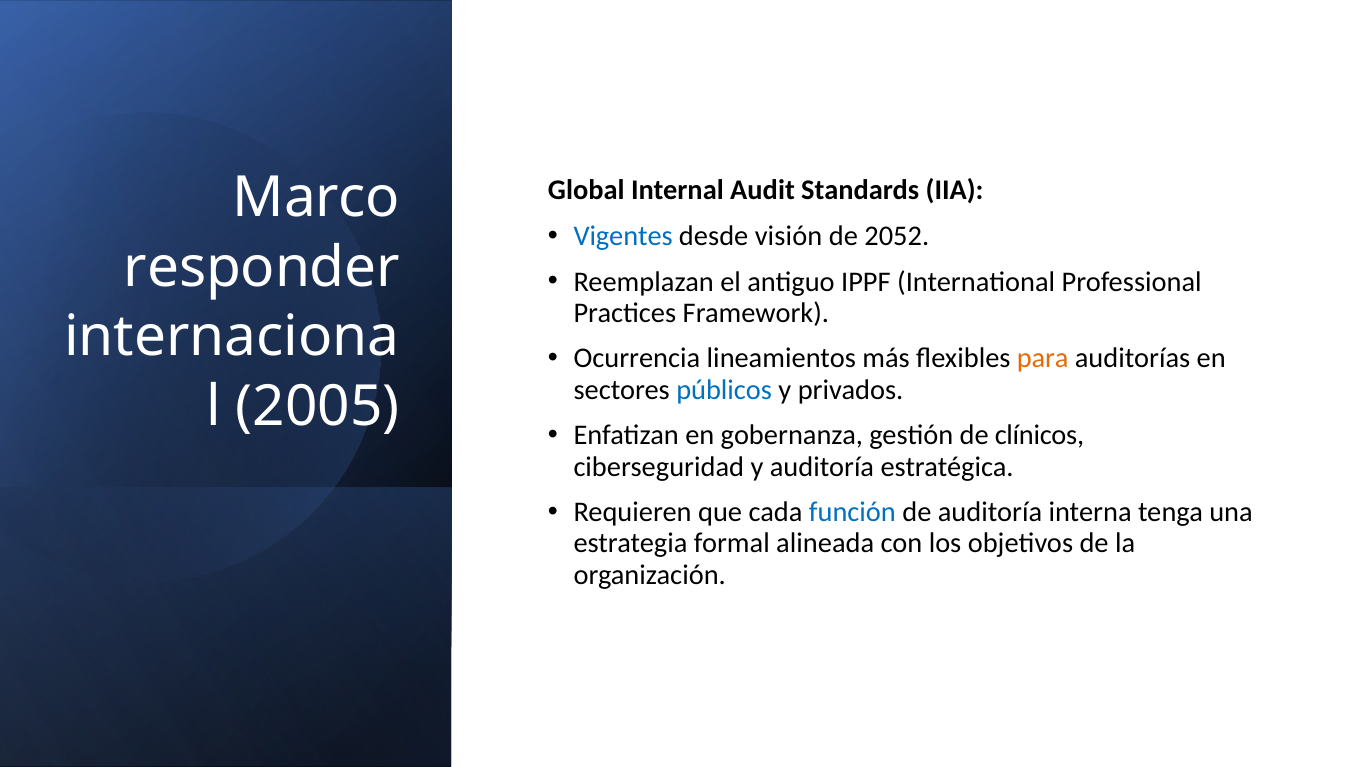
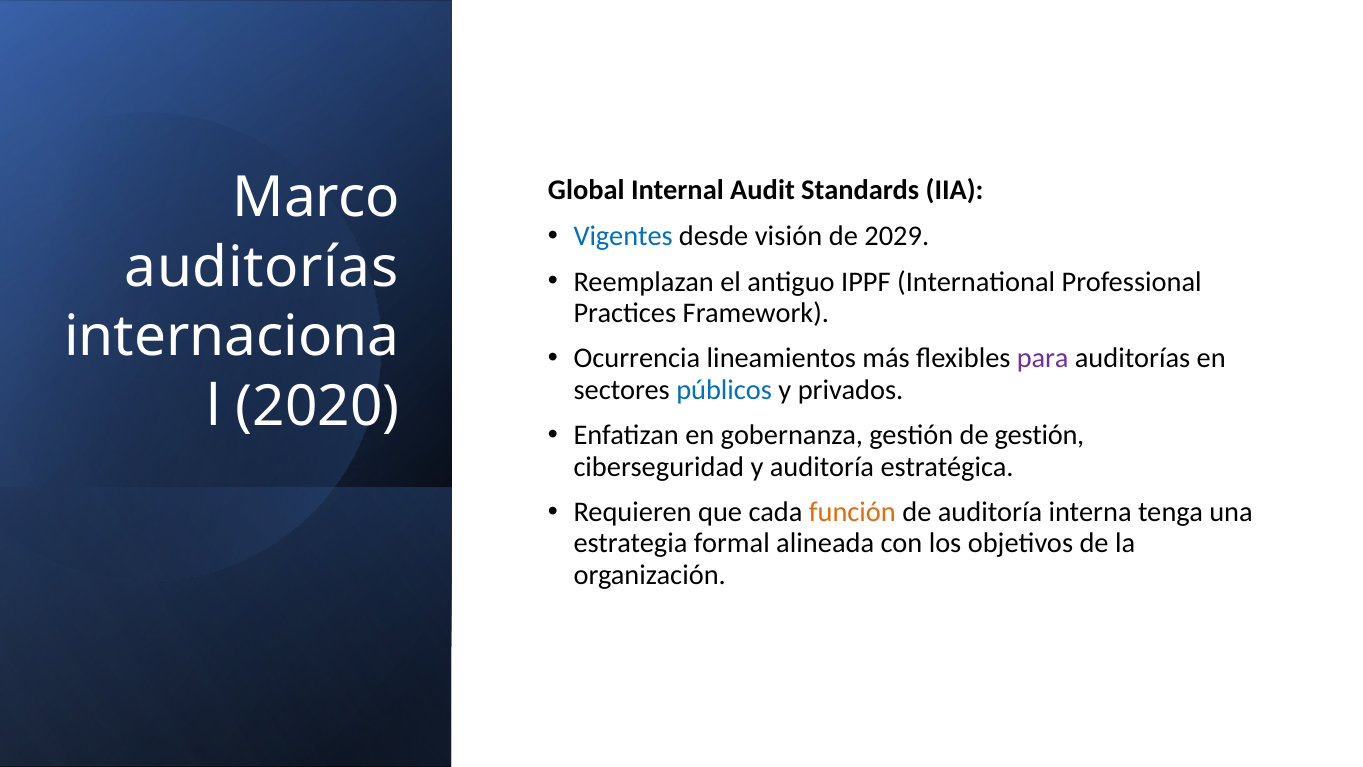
2052: 2052 -> 2029 (897, 236)
responder: responder -> auditorías (262, 267)
para colour: orange -> purple (1043, 358)
2005: 2005 -> 2020 (318, 406)
de clínicos: clínicos -> gestión (1039, 435)
función colour: blue -> orange (852, 512)
